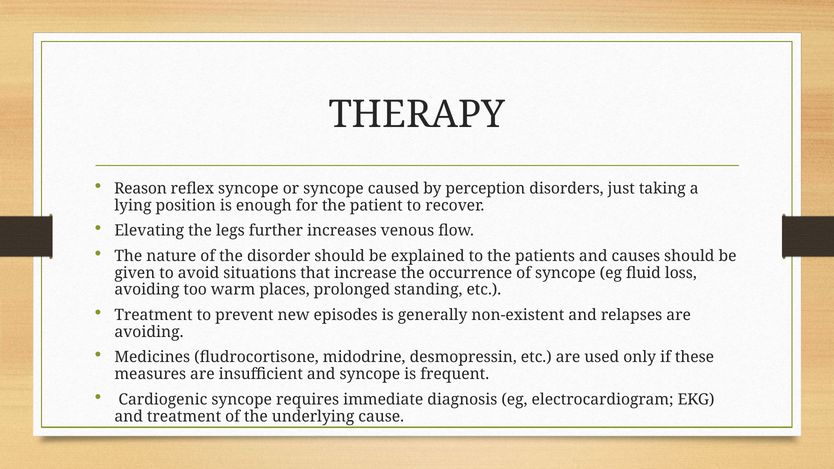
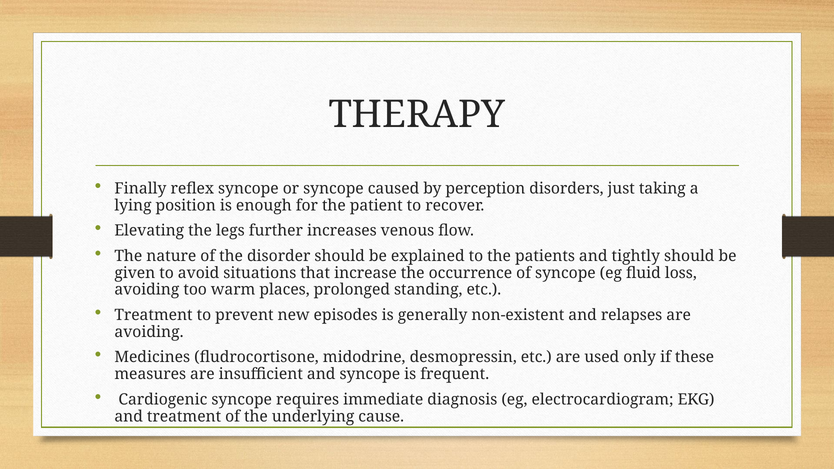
Reason: Reason -> Finally (140, 189)
causes: causes -> tightly (636, 256)
